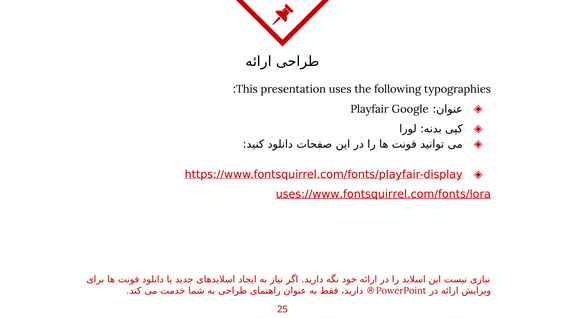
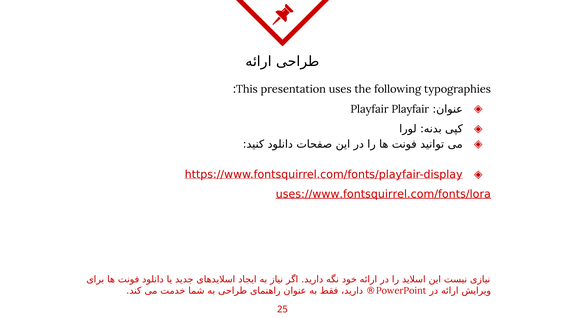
Playfair Google: Google -> Playfair (410, 109)
